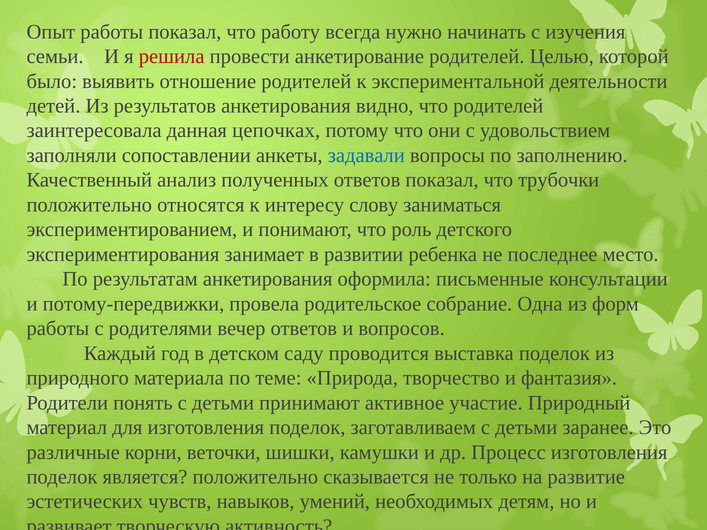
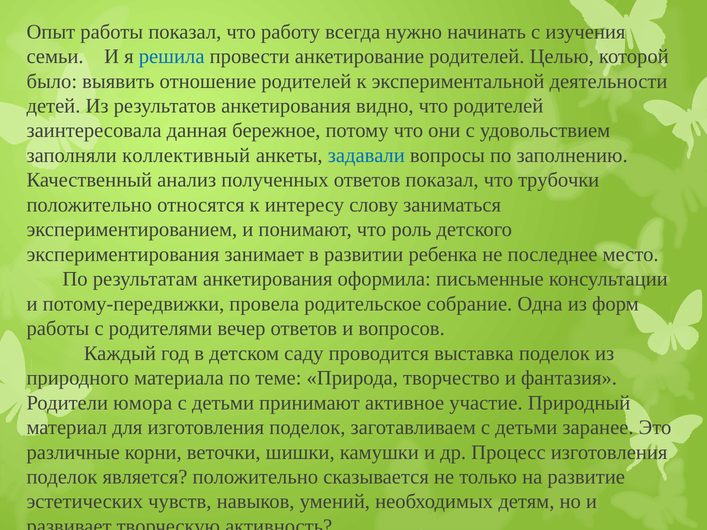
решила colour: red -> blue (172, 57)
цепочках: цепочках -> бережное (276, 131)
сопоставлении: сопоставлении -> коллективный (186, 155)
понять: понять -> юмора (143, 403)
